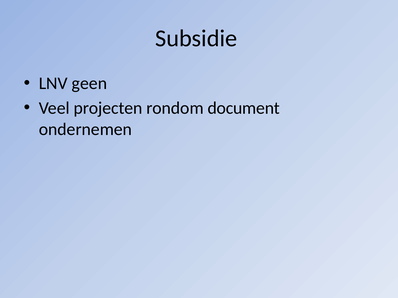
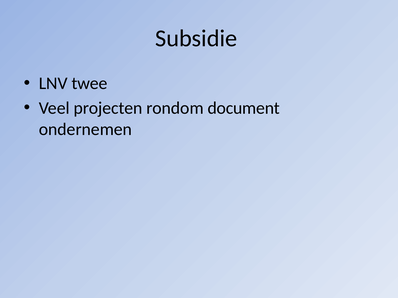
geen: geen -> twee (90, 83)
